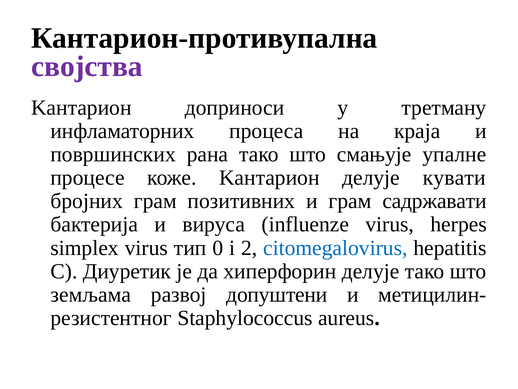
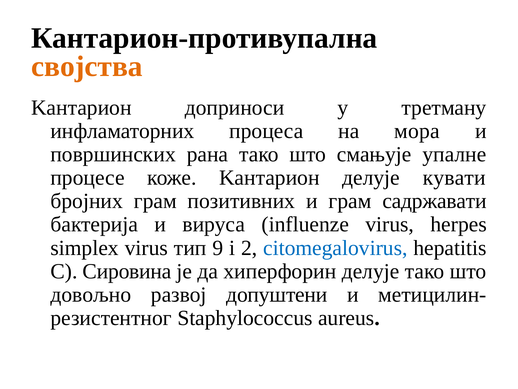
својства colour: purple -> orange (87, 67)
краја: краја -> мора (417, 131)
0: 0 -> 9 (218, 248)
Диуретик: Диуретик -> Сировина (127, 271)
земљама: земљама -> довољно (91, 294)
